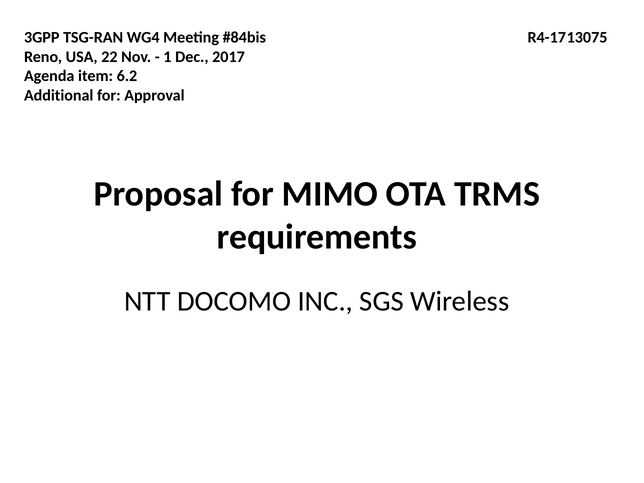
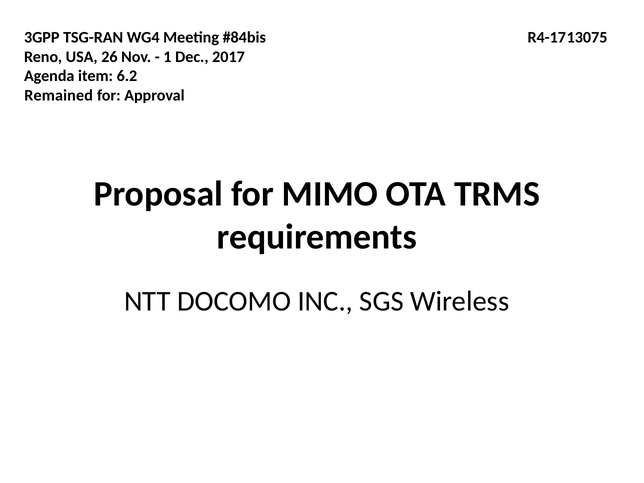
22: 22 -> 26 (109, 57)
Additional: Additional -> Remained (59, 95)
